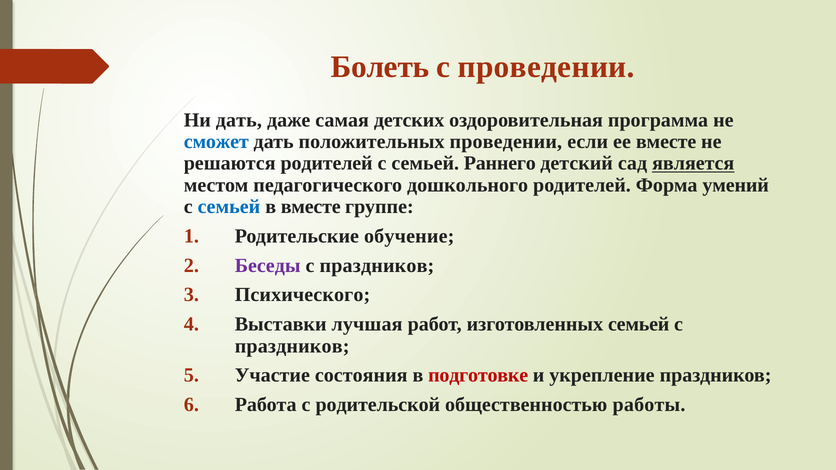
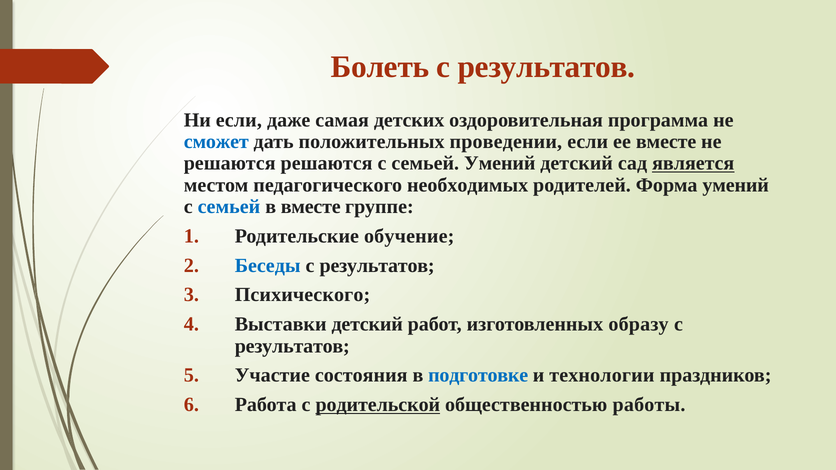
проведении: проведении -> результатов (547, 67)
Ни дать: дать -> если (239, 120)
решаются родителей: родителей -> решаются (327, 163)
семьей Раннего: Раннего -> Умений (500, 163)
дошкольного: дошкольного -> необходимых (468, 185)
Беседы colour: purple -> blue (268, 266)
праздников: праздников -> результатов (377, 266)
Выставки лучшая: лучшая -> детский (367, 324)
изготовленных семьей: семьей -> образу (639, 324)
праздников: праздников -> результатов (292, 346)
подготовке colour: red -> blue (478, 376)
укрепление: укрепление -> технологии (602, 376)
родительской underline: none -> present (378, 405)
